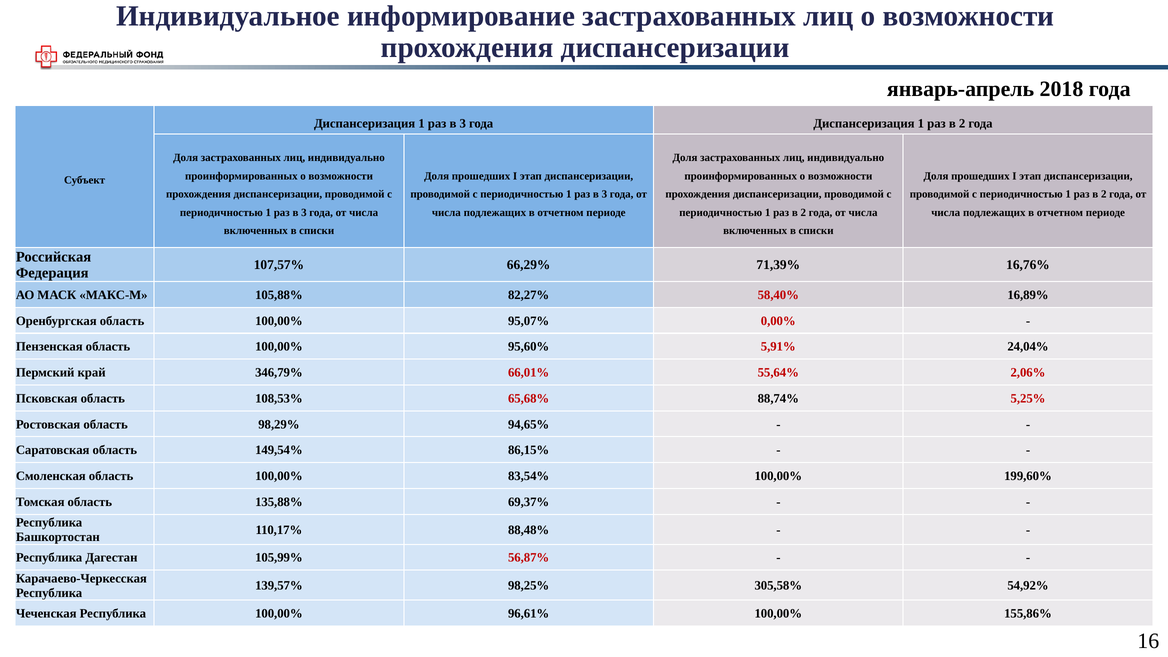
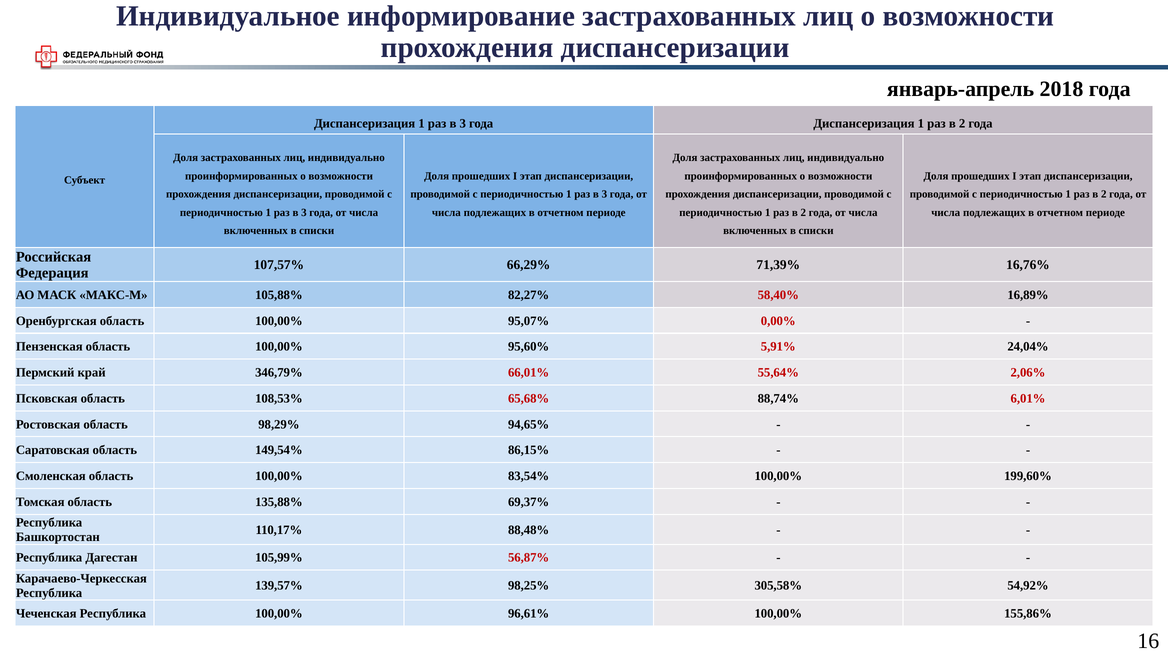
5,25%: 5,25% -> 6,01% (1028, 398)
